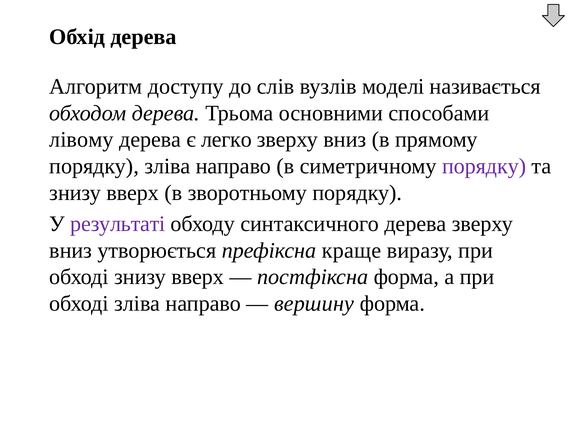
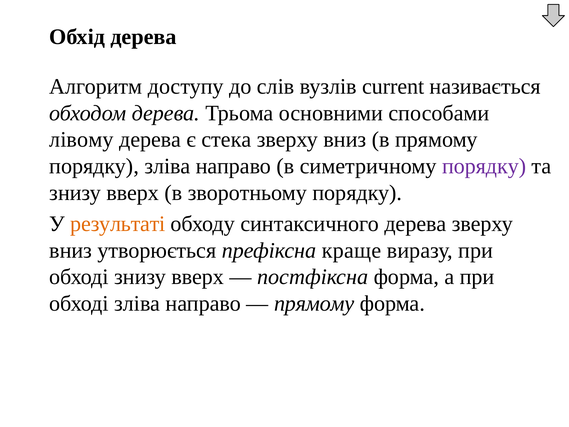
моделі: моделі -> current (393, 86)
легко: легко -> стека (226, 140)
результаті colour: purple -> orange (118, 224)
вершину: вершину -> прямому (314, 303)
